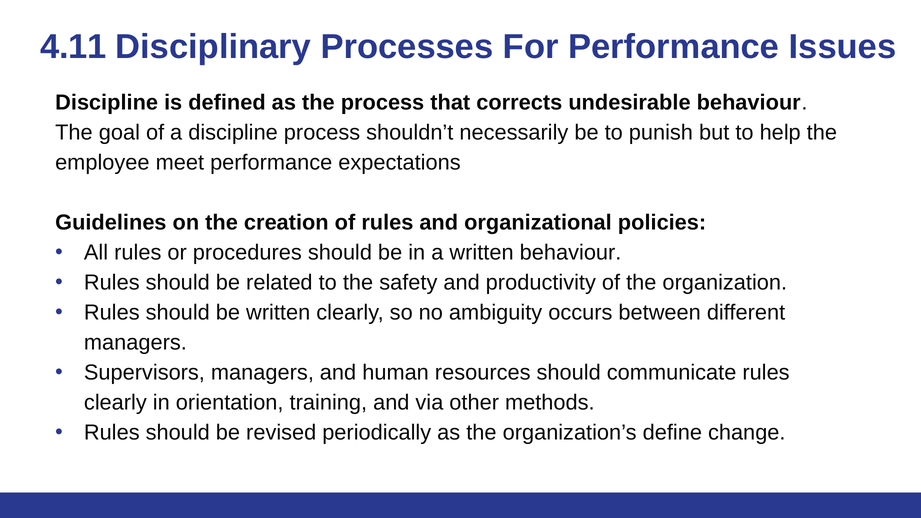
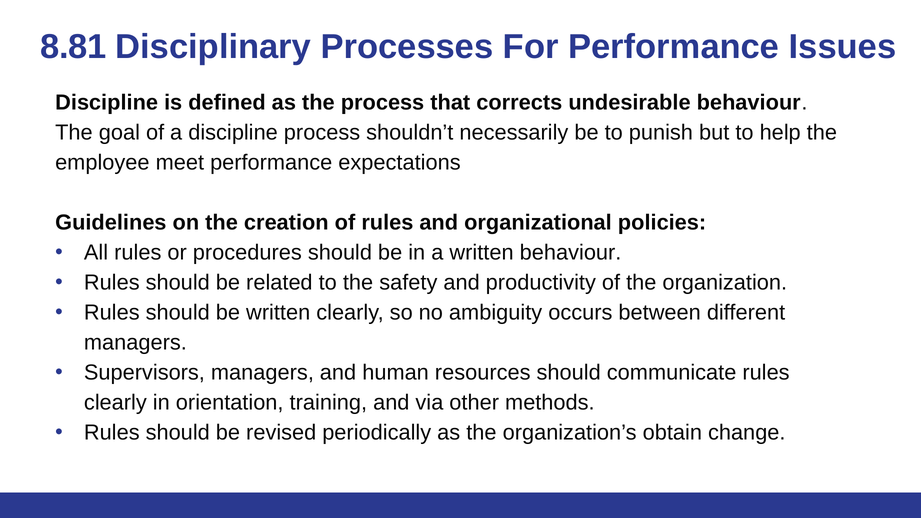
4.11: 4.11 -> 8.81 (73, 47)
define: define -> obtain (672, 433)
